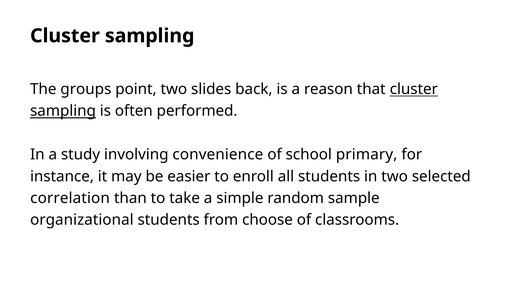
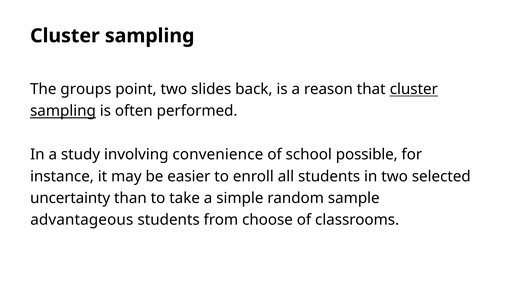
primary: primary -> possible (367, 155)
correlation: correlation -> uncertainty (70, 198)
organizational: organizational -> advantageous (82, 220)
